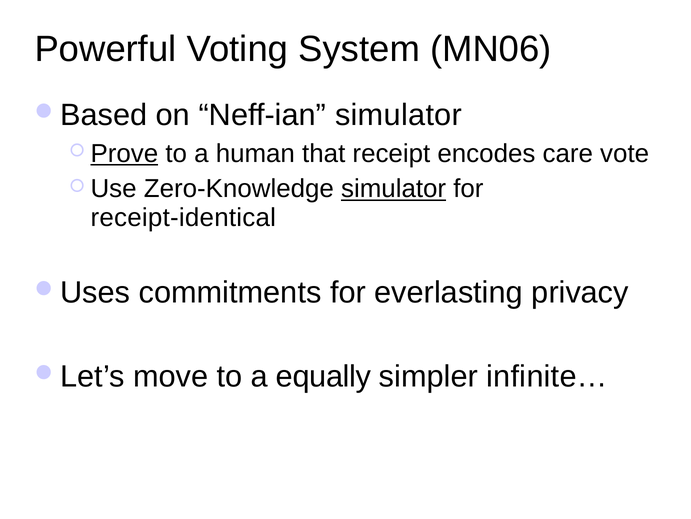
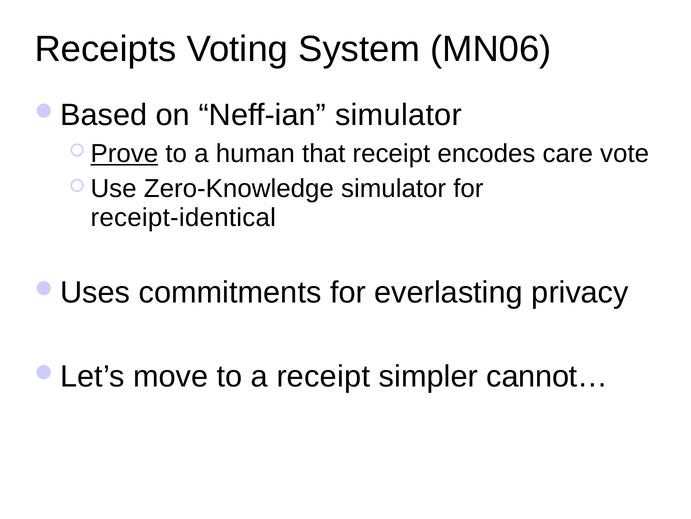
Powerful: Powerful -> Receipts (106, 49)
simulator underline: present -> none (394, 189)
a equally: equally -> receipt (323, 376)
infinite…: infinite… -> cannot… (547, 376)
